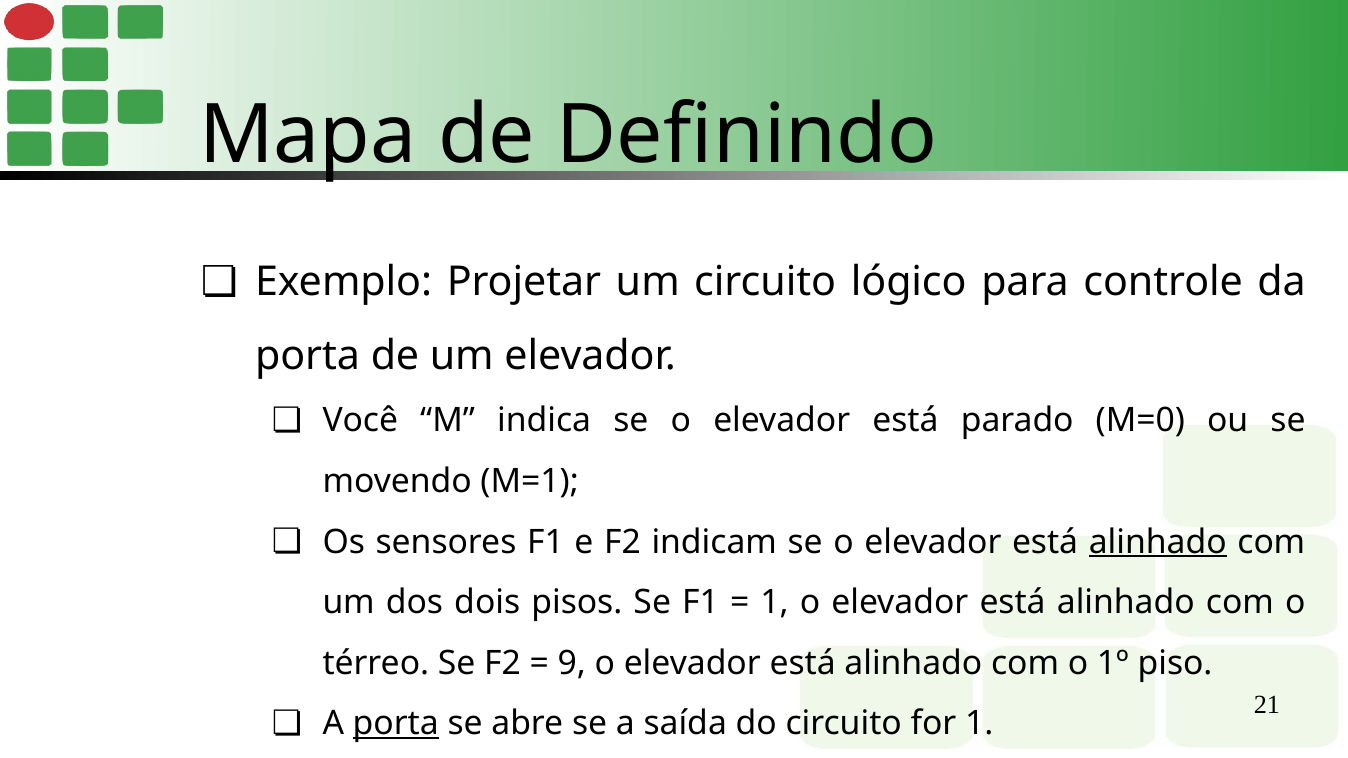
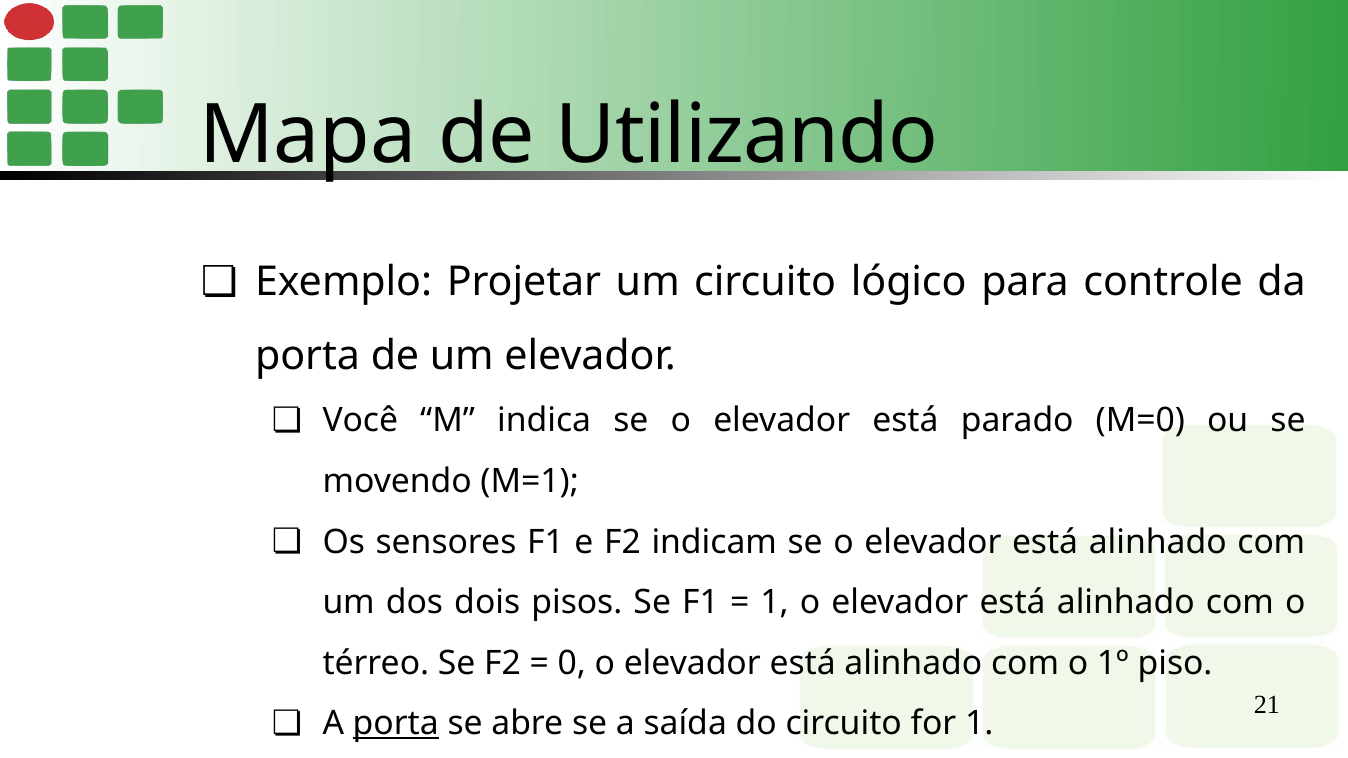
Definindo: Definindo -> Utilizando (747, 135)
alinhado underline: present -> none (1158, 542)
9: 9 -> 0 (572, 663)
